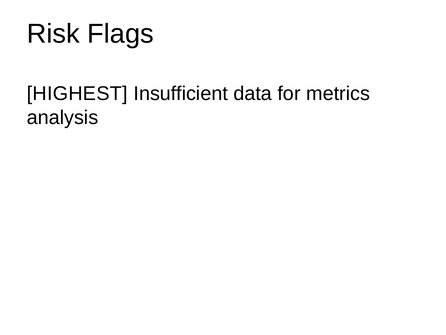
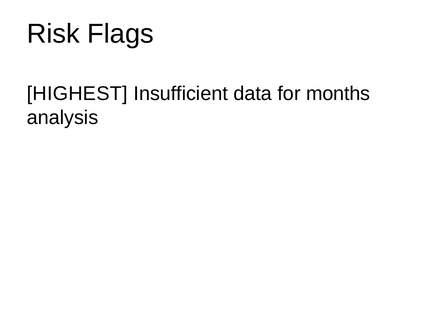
metrics: metrics -> months (338, 94)
